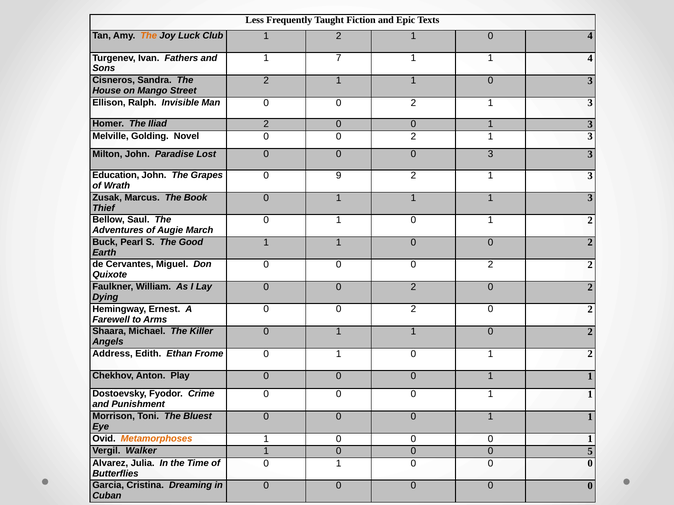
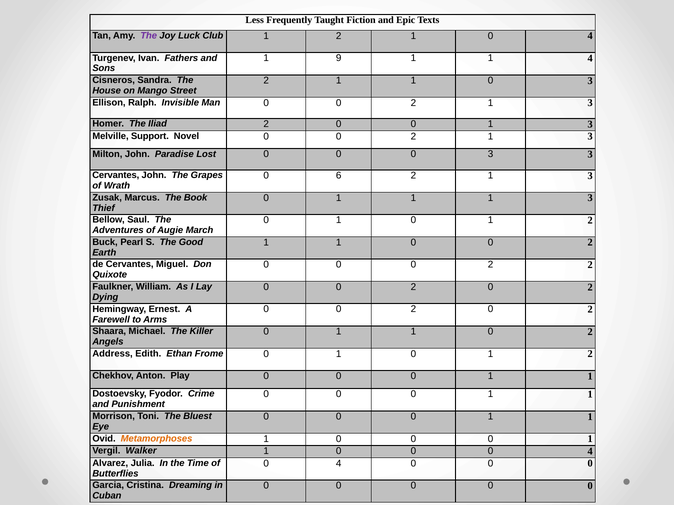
The colour: orange -> purple (149, 36)
7: 7 -> 9 (339, 58)
Golding: Golding -> Support (150, 136)
Education: Education -> Cervantes (116, 175)
9: 9 -> 6 (339, 176)
0 0 5: 5 -> 4 (590, 452)
1: 1 -> 4 (339, 464)
